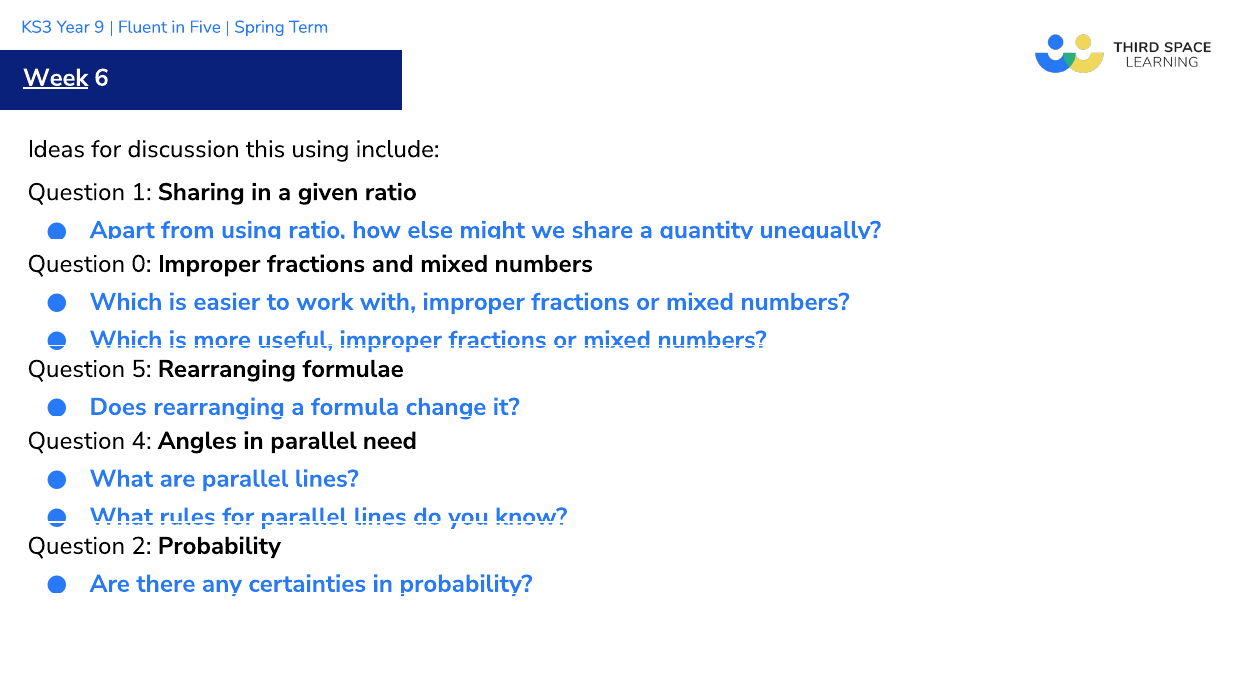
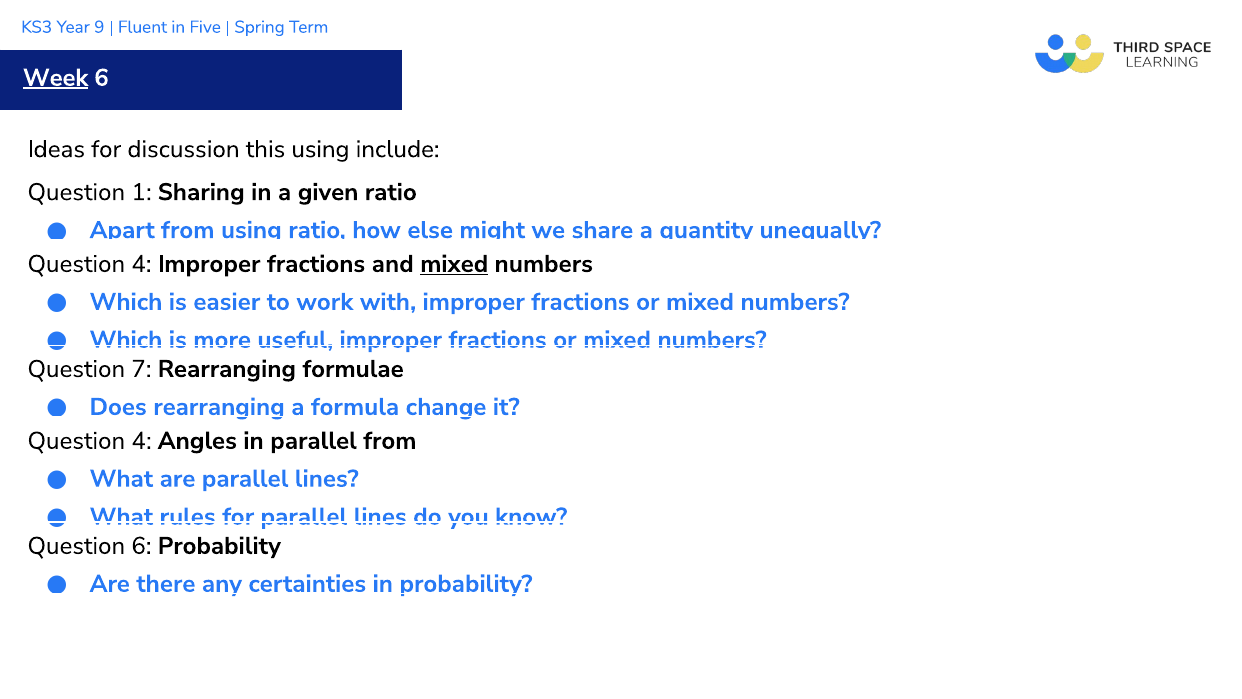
0: 0 -> 4 (141, 264)
mixed underline: none -> present (454, 264)
5: 5 -> 7 (141, 369)
parallel need: need -> from (390, 441)
Question 2: 2 -> 6 (141, 546)
